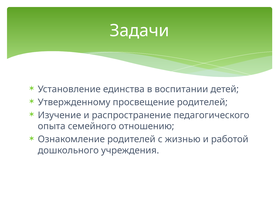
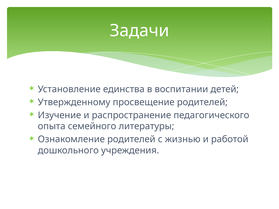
отношению: отношению -> литературы (146, 126)
